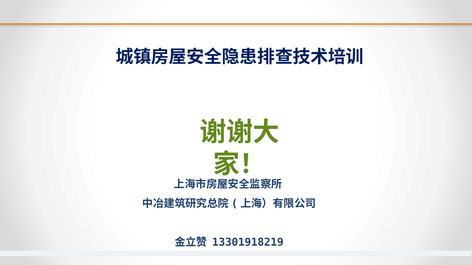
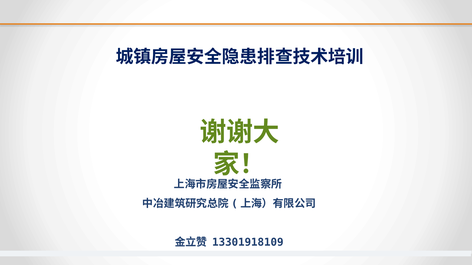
13301918219: 13301918219 -> 13301918109 (248, 243)
